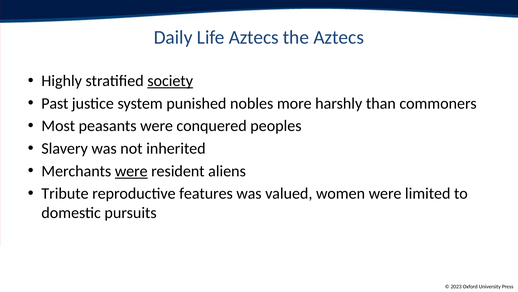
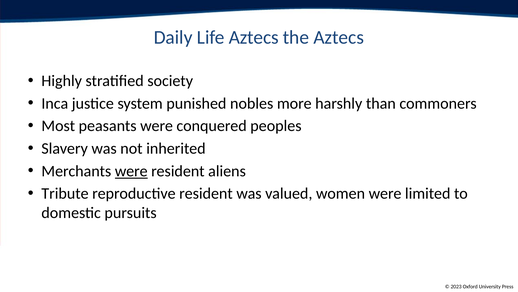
society underline: present -> none (170, 81)
Past: Past -> Inca (55, 103)
reproductive features: features -> resident (206, 193)
